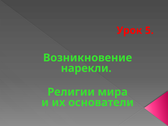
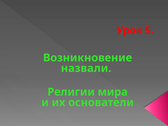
нарекли: нарекли -> назвали (86, 68)
